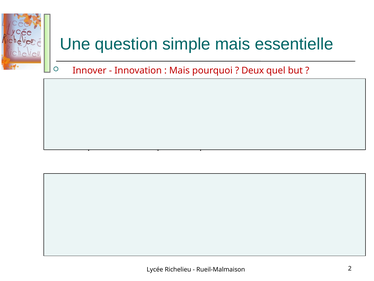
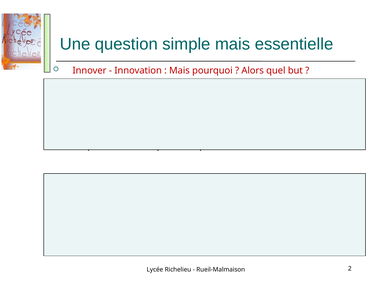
Deux: Deux -> Alors (253, 70)
